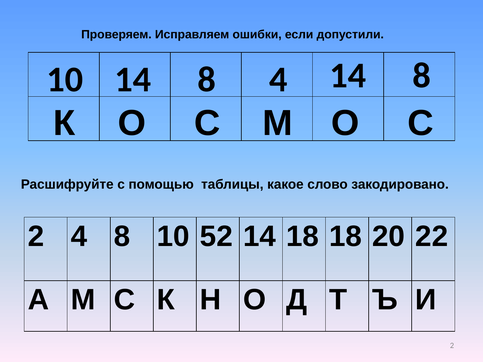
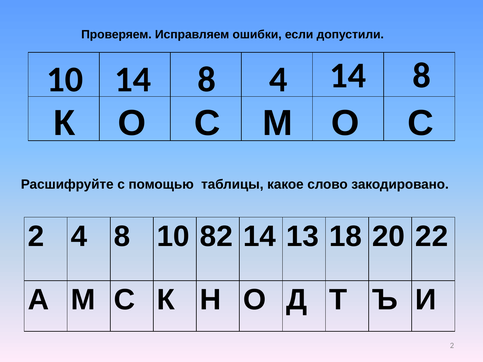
52: 52 -> 82 (216, 237)
14 18: 18 -> 13 (302, 237)
